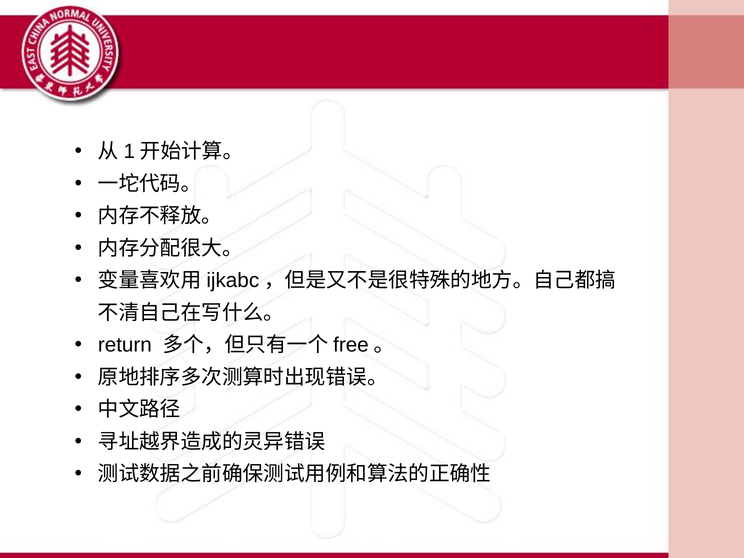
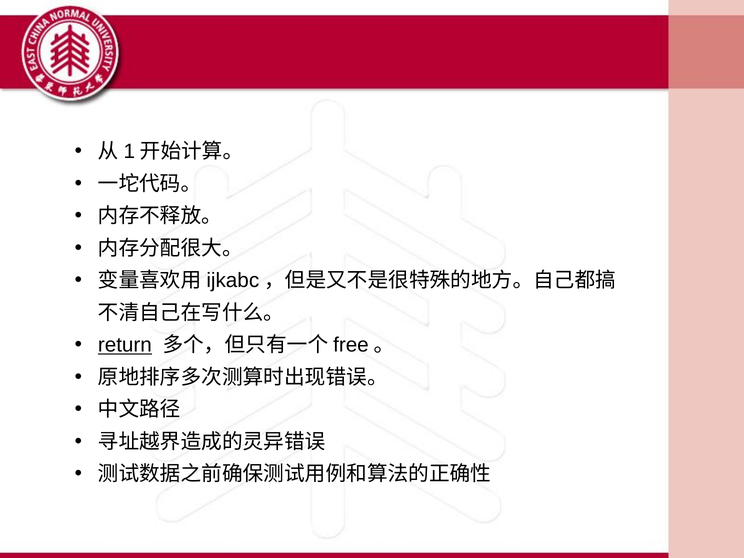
return underline: none -> present (125, 345)
